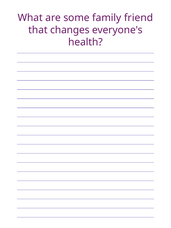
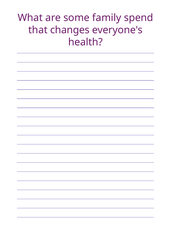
friend: friend -> spend (139, 18)
